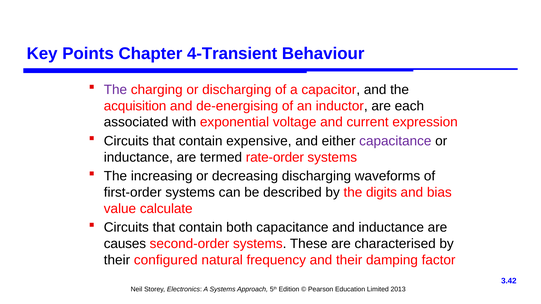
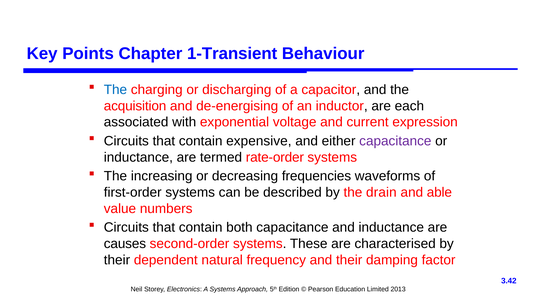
4-Transient: 4-Transient -> 1-Transient (232, 54)
The colour: purple -> blue (115, 90)
decreasing discharging: discharging -> frequencies (316, 176)
digits: digits -> drain (381, 193)
bias: bias -> able (439, 193)
calculate: calculate -> numbers (166, 209)
configured: configured -> dependent (166, 260)
